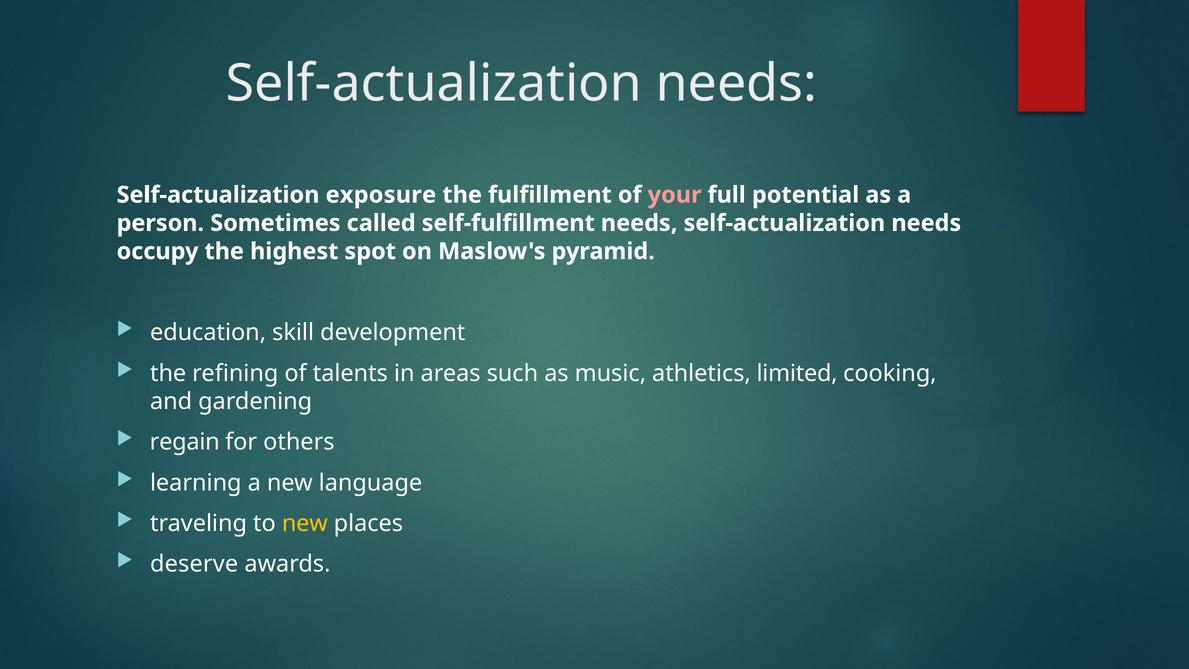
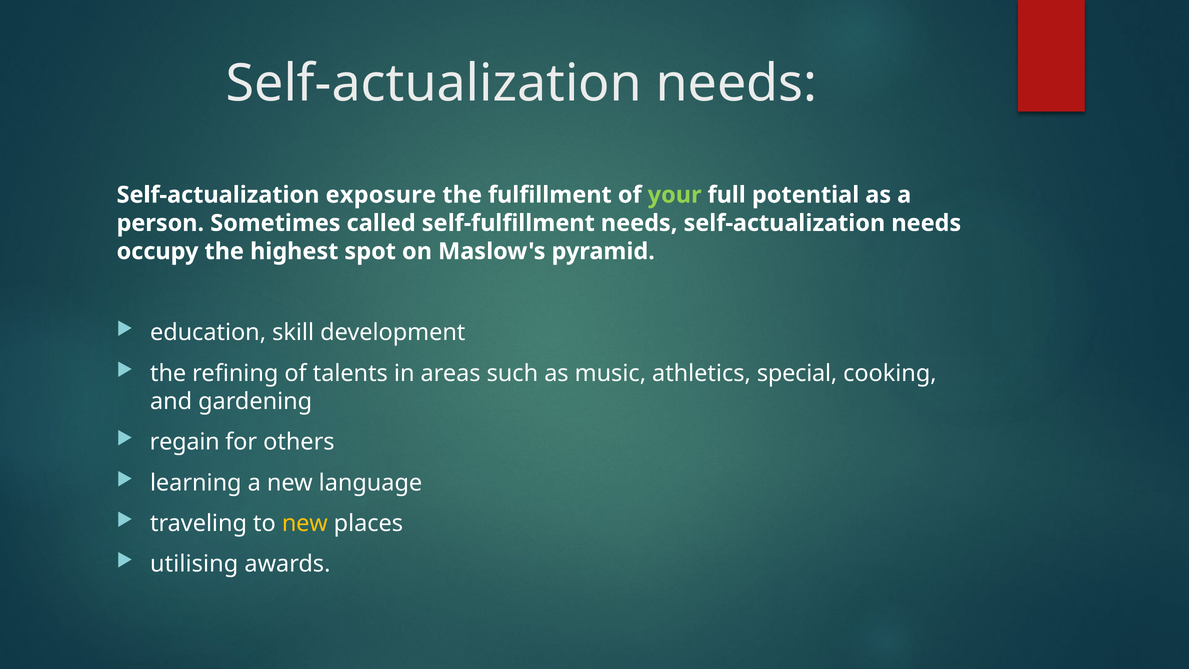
your colour: pink -> light green (675, 195)
limited: limited -> special (797, 373)
deserve: deserve -> utilising (194, 564)
